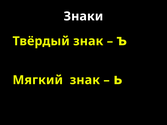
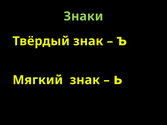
Знаки colour: white -> light green (83, 16)
